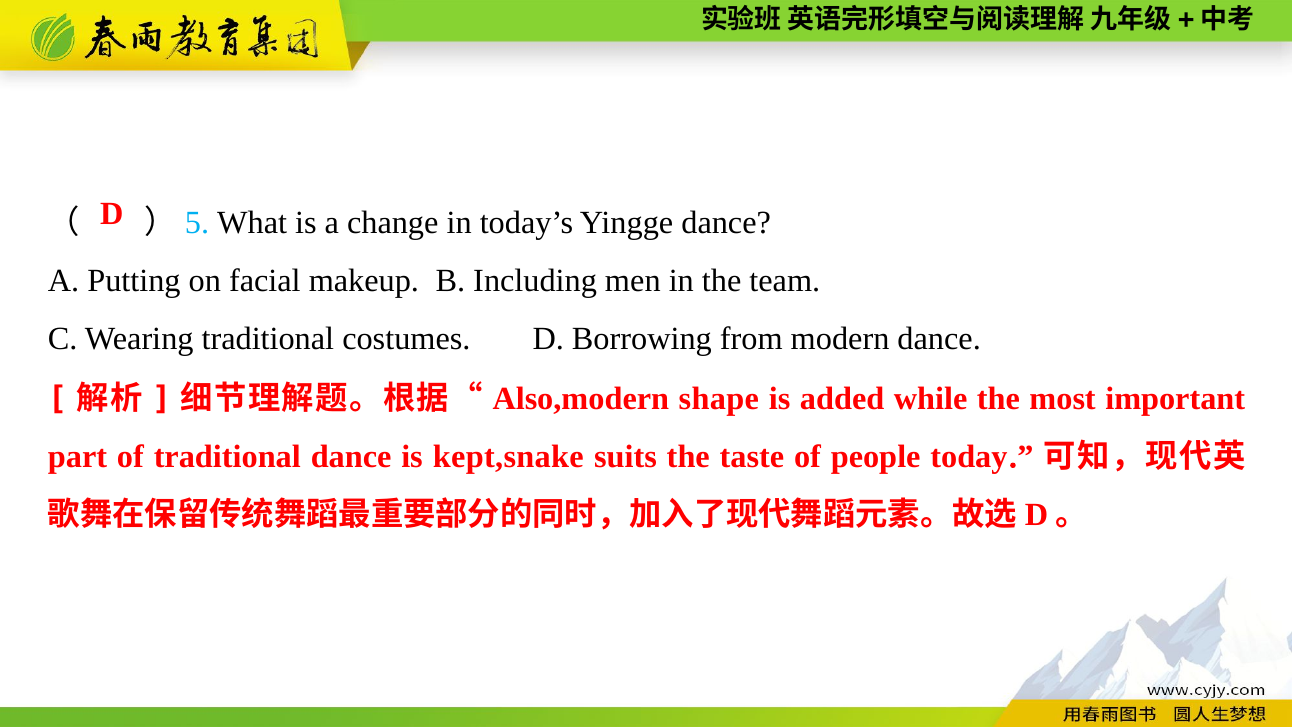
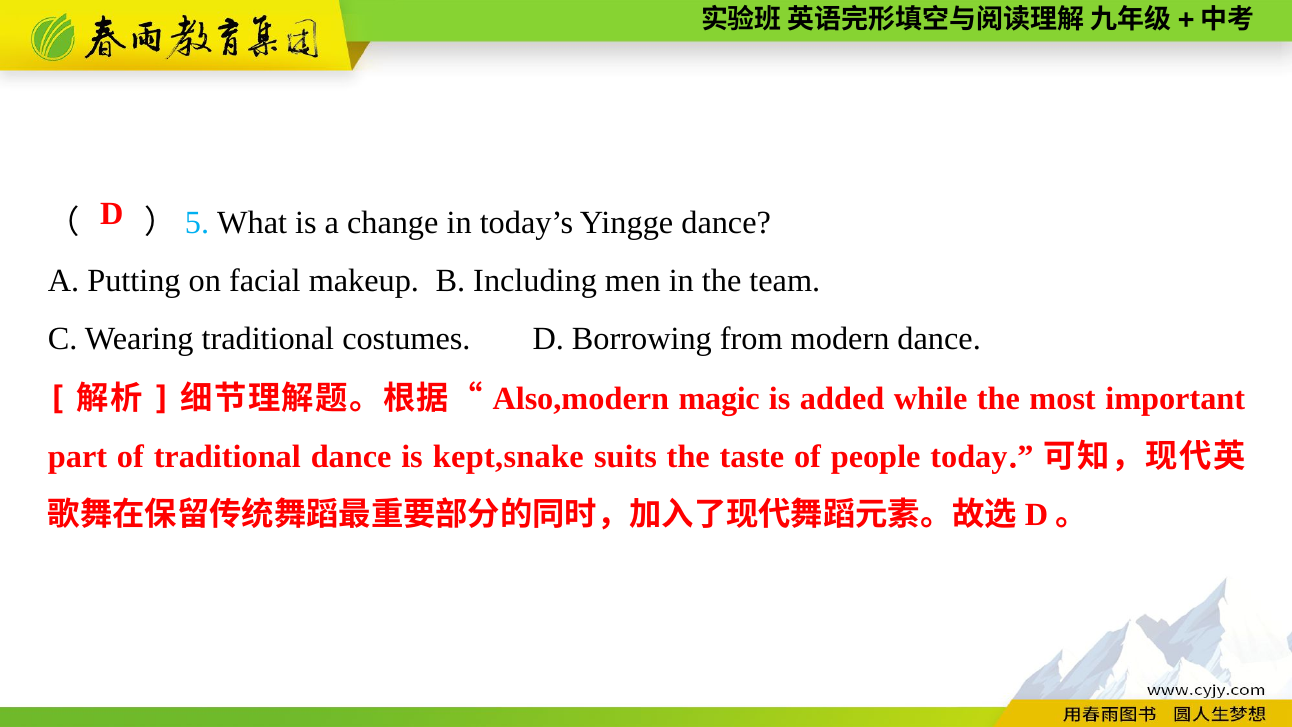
shape: shape -> magic (719, 399)
